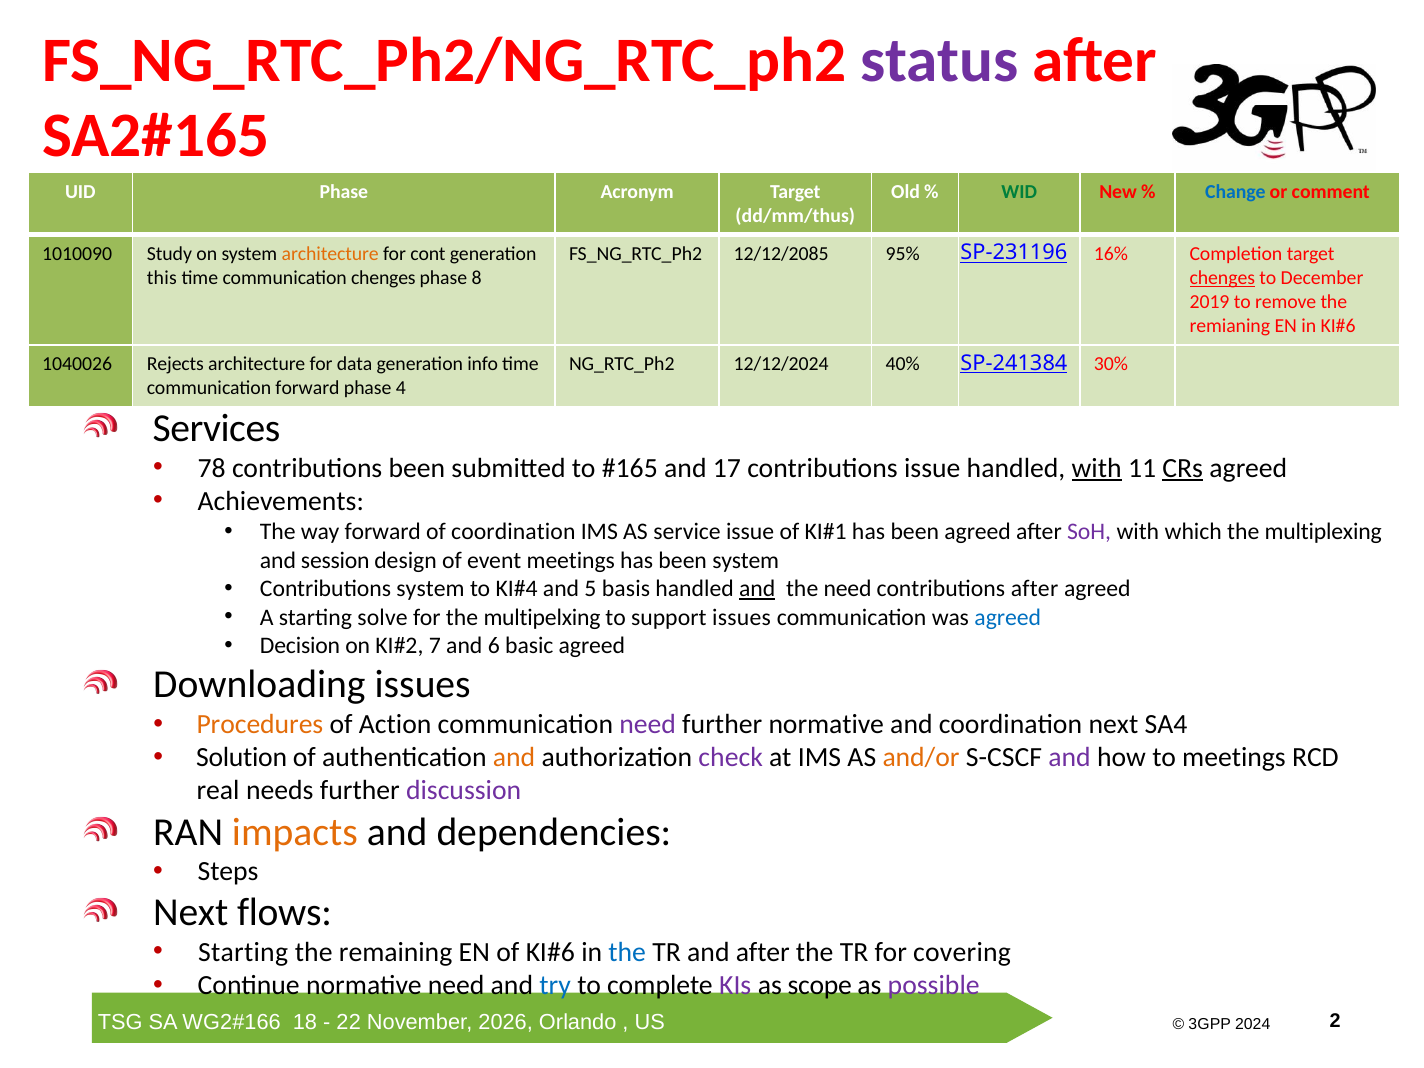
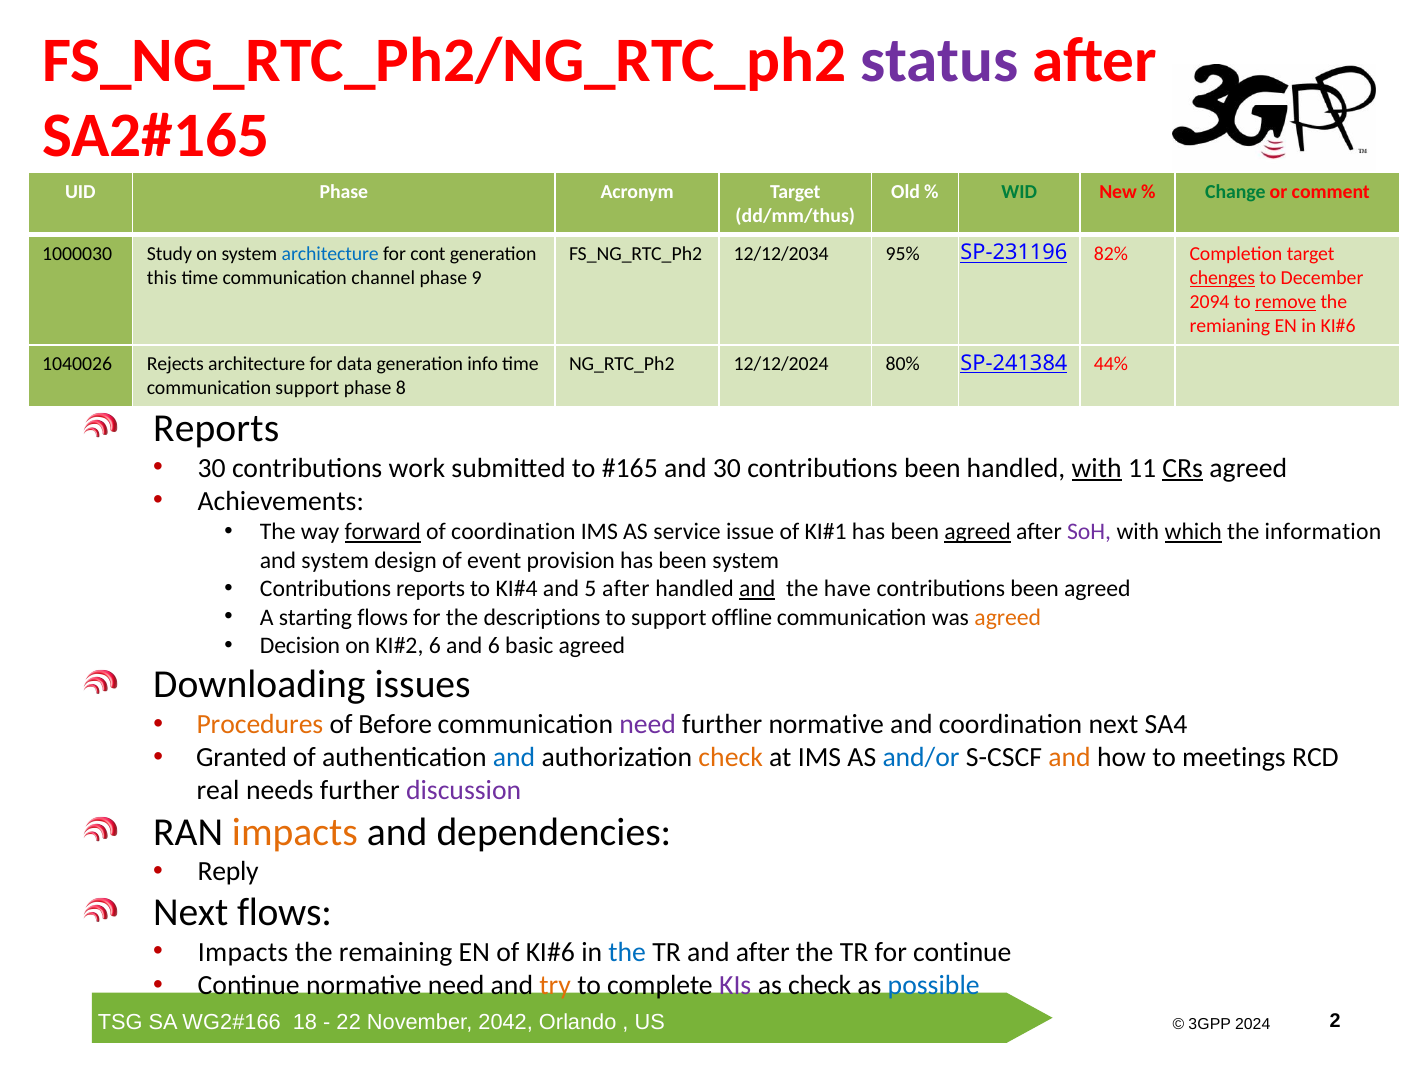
Change colour: blue -> green (1235, 192)
1010090: 1010090 -> 1000030 (77, 254)
architecture colour: orange -> blue (330, 254)
12/12/2085: 12/12/2085 -> 12/12/2034 (781, 254)
16%: 16% -> 82% (1111, 254)
communication chenges: chenges -> channel (383, 278)
8: 8 -> 9 (477, 278)
2019: 2019 -> 2094 (1210, 302)
remove underline: none -> present (1286, 302)
40%: 40% -> 80% (903, 364)
30%: 30% -> 44% (1111, 364)
communication forward: forward -> support (307, 388)
4: 4 -> 8 (401, 388)
Services: Services -> Reports (216, 428)
78: 78 -> 30 (212, 468)
contributions been: been -> work (417, 468)
and 17: 17 -> 30 (727, 468)
issue: issue -> been (932, 468)
forward underline: none -> present (383, 532)
agreed underline: none -> present (978, 532)
which underline: none -> present (1193, 532)
multiplexing: multiplexing -> information (1323, 532)
and session: session -> system (335, 560)
event meetings: meetings -> provision (571, 560)
Contributions system: system -> reports (431, 589)
5 basis: basis -> after (626, 589)
the need: need -> have (847, 589)
after: after -> been (1035, 589)
starting solve: solve -> flows (383, 617)
multipelxing: multipelxing -> descriptions (542, 617)
support issues: issues -> offline (742, 617)
agreed colour: blue -> orange (1008, 617)
7: 7 -> 6 (435, 646)
Action: Action -> Before (395, 724)
Solution: Solution -> Granted (242, 758)
and colour: orange -> blue (514, 758)
check colour: purple -> orange (731, 758)
and/or colour: orange -> blue (921, 758)
and colour: purple -> orange (1070, 758)
Steps: Steps -> Reply (228, 872)
Starting: Starting -> Impacts (243, 952)
for covering: covering -> continue (962, 952)
try colour: blue -> orange (555, 986)
as scope: scope -> check (820, 986)
possible colour: purple -> blue (934, 986)
2026: 2026 -> 2042 (506, 1023)
